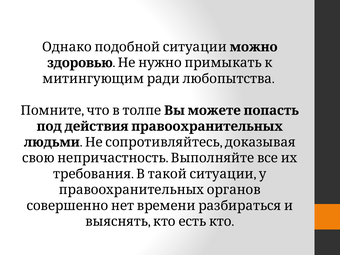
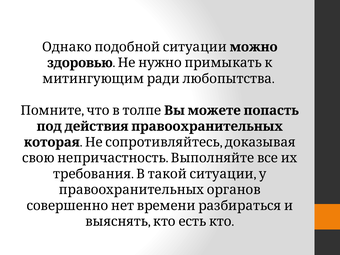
людьми: людьми -> которая (52, 142)
